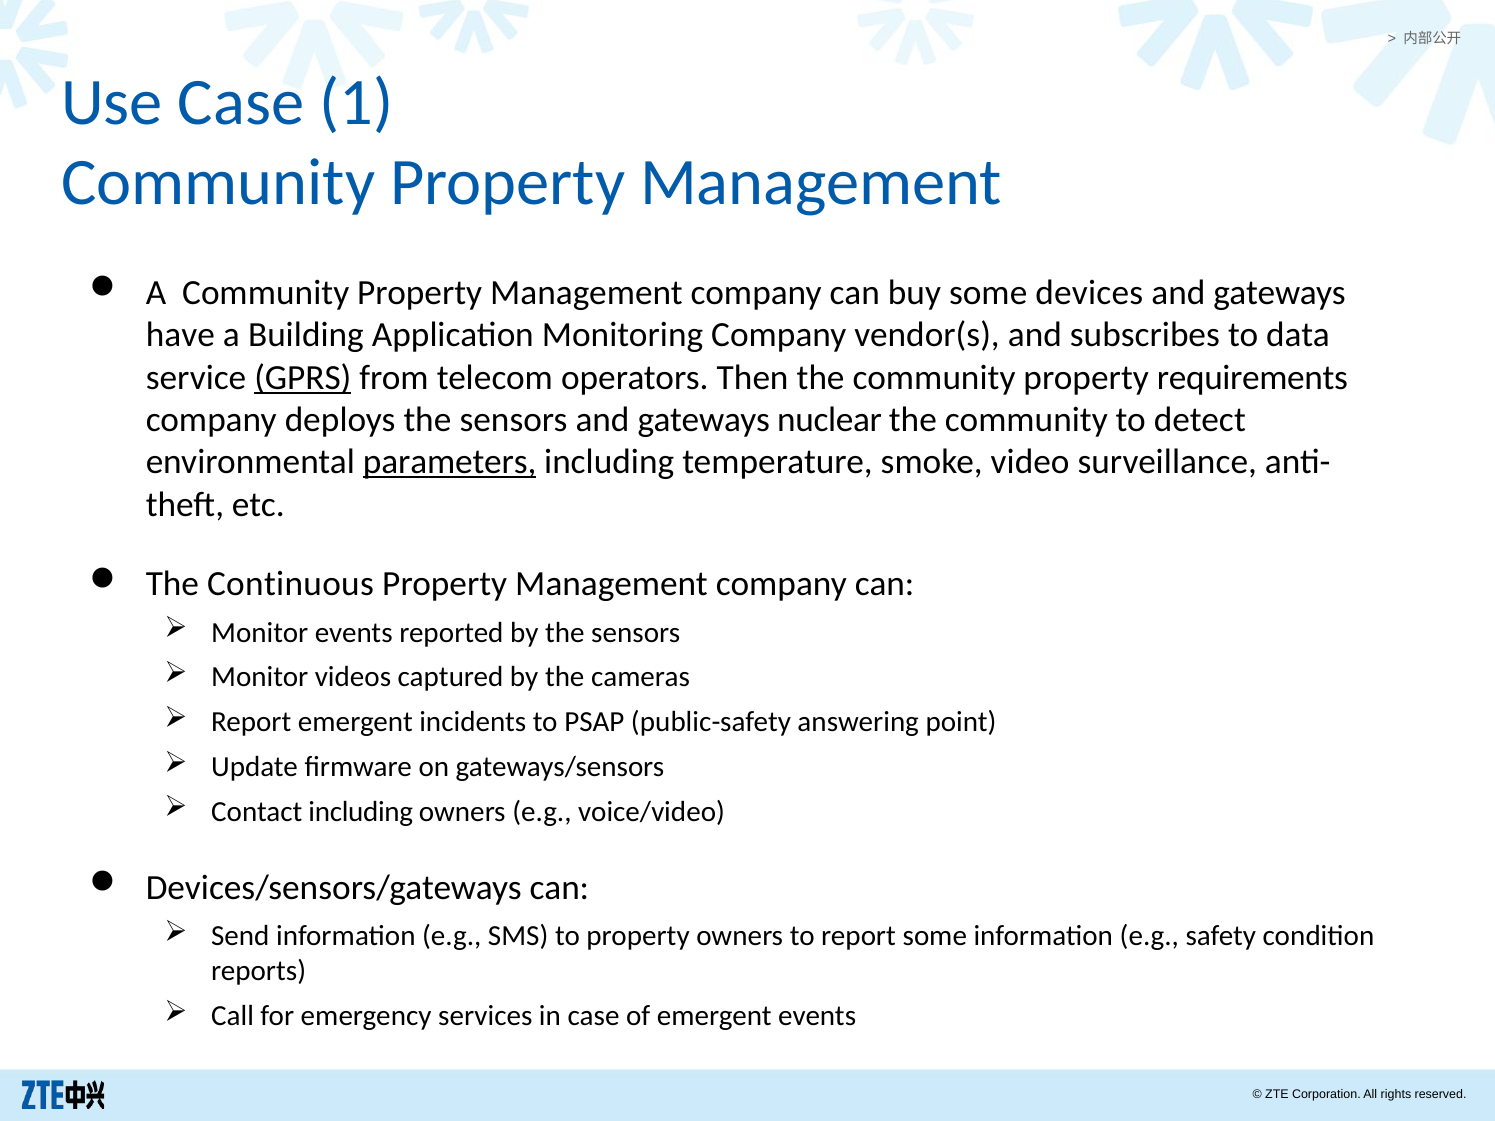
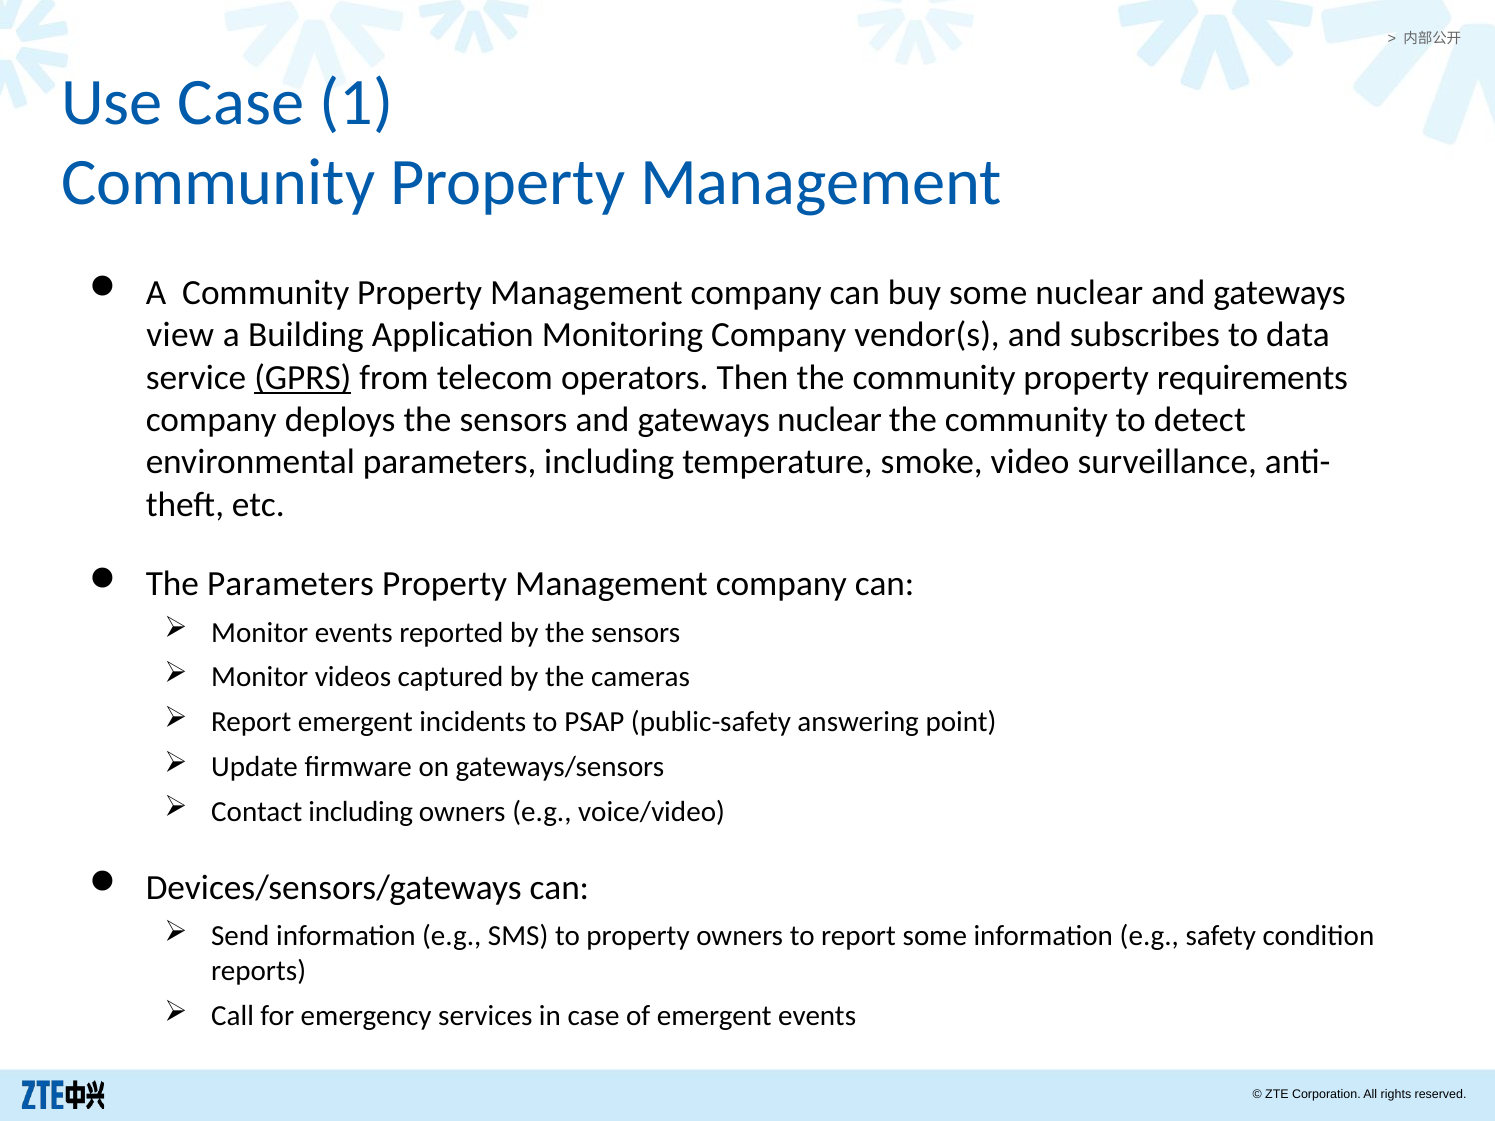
some devices: devices -> nuclear (1089, 293)
have: have -> view (180, 335)
parameters underline: present -> none (450, 462)
The Continuous: Continuous -> Parameters (291, 584)
